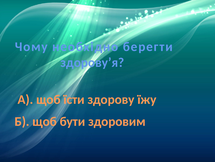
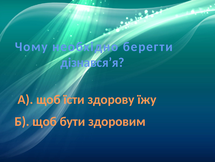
здорову’я: здорову’я -> дізнався’я (92, 62)
